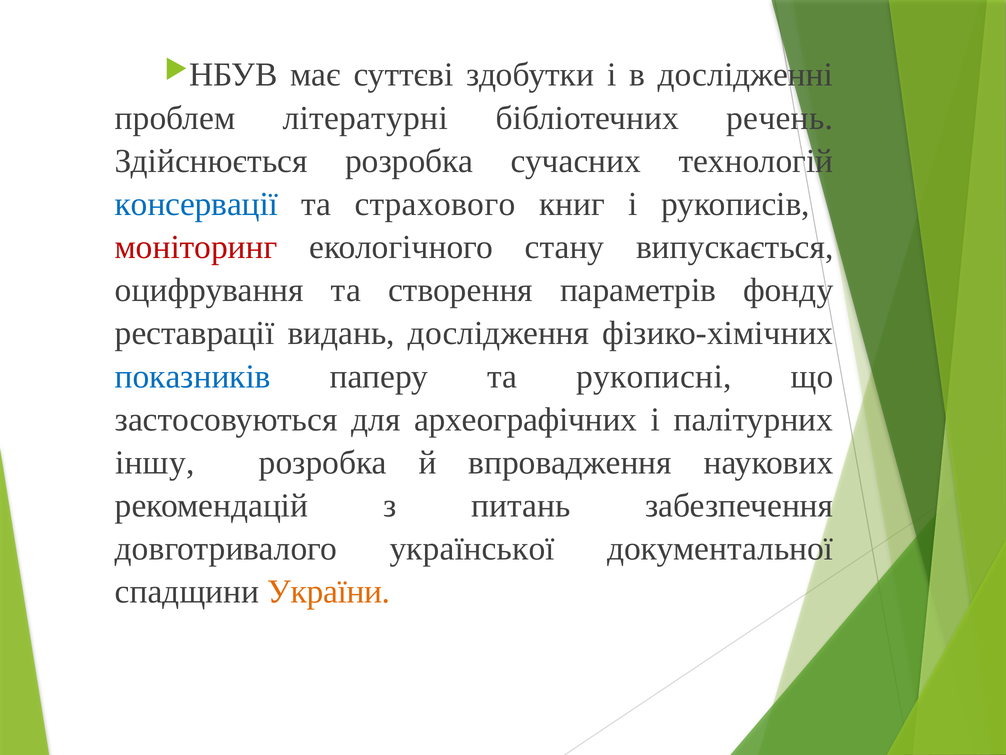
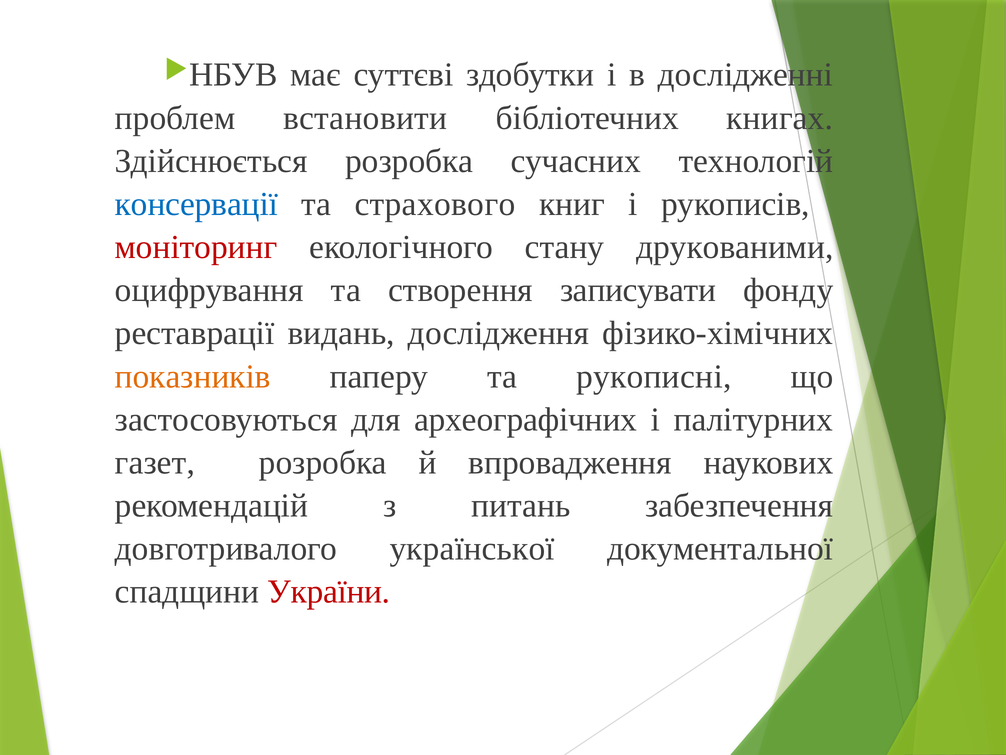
літературні: літературні -> встановити (365, 118)
речень: речень -> книгах (780, 118)
випускається: випускається -> друкованими (735, 247)
параметрів: параметрів -> записувати (638, 290)
показників colour: blue -> orange (193, 376)
іншу: іншу -> газет (155, 462)
України colour: orange -> red (329, 591)
